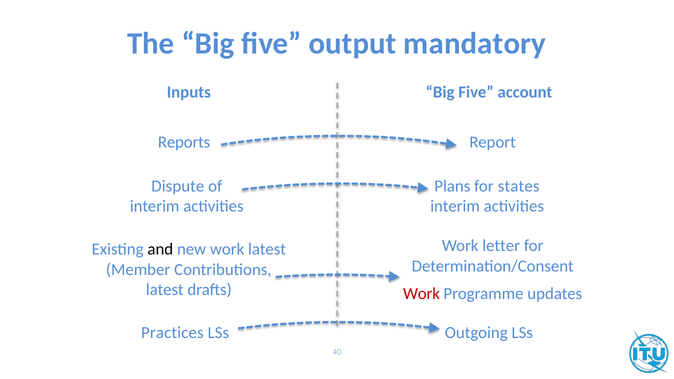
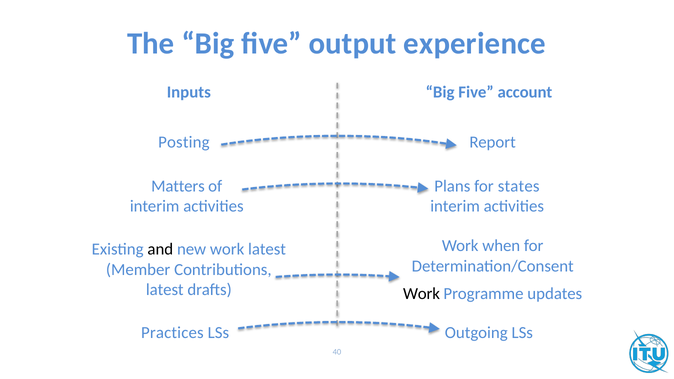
mandatory: mandatory -> experience (475, 44)
Reports: Reports -> Posting (184, 142)
Dispute: Dispute -> Matters (178, 186)
letter: letter -> when (501, 246)
Work colour: red -> black (421, 294)
